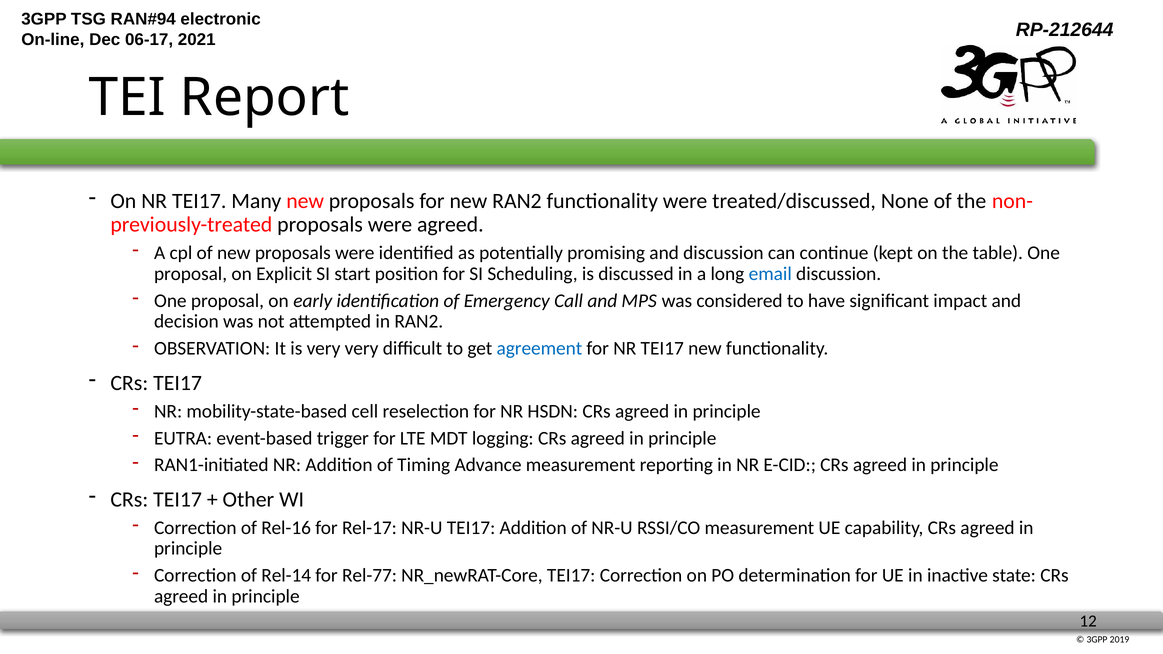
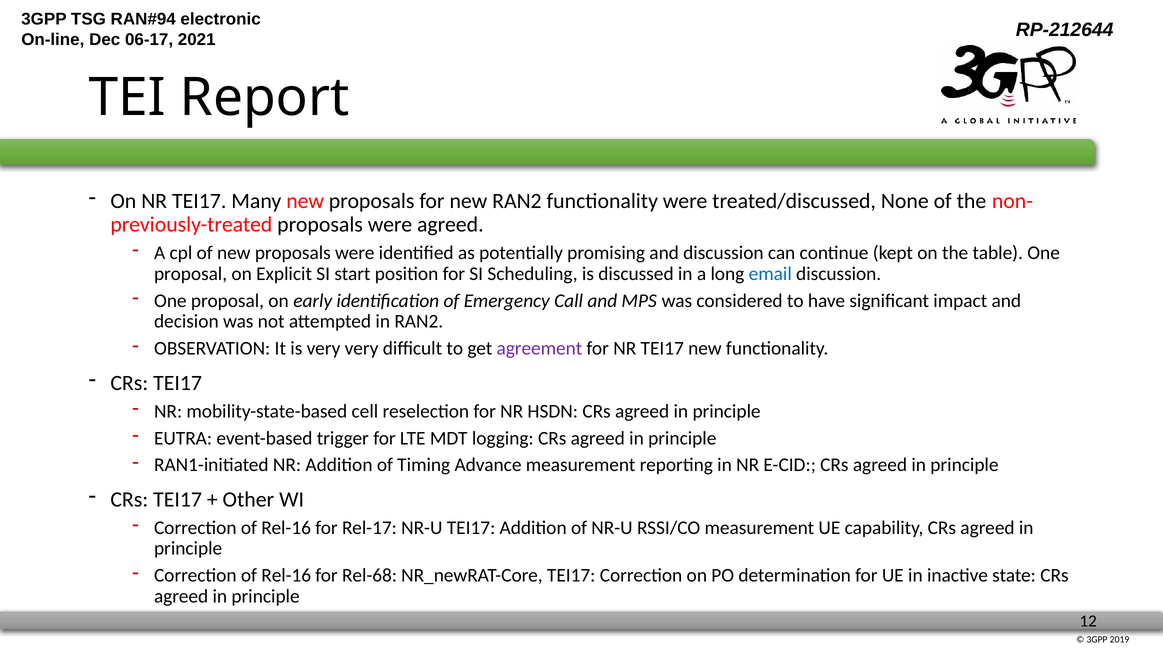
agreement colour: blue -> purple (539, 349)
Rel-14: Rel-14 -> Rel-16 (286, 576)
Rel-77: Rel-77 -> Rel-68 (369, 576)
